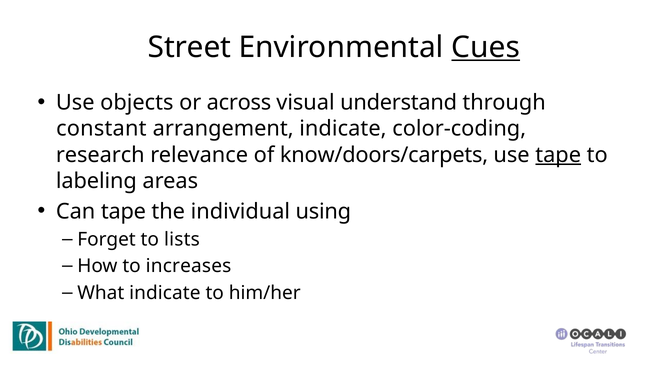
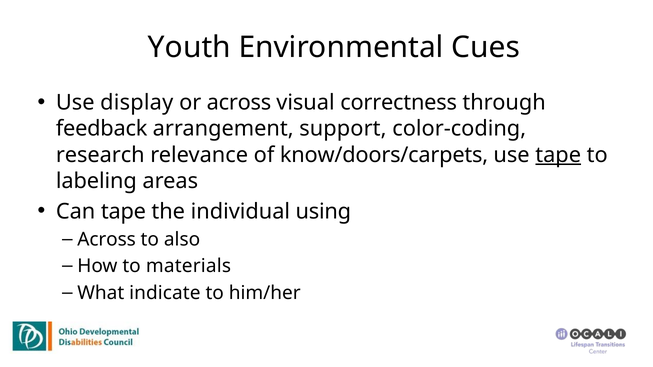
Street: Street -> Youth (189, 47)
Cues underline: present -> none (486, 47)
objects: objects -> display (137, 103)
understand: understand -> correctness (399, 103)
constant: constant -> feedback (102, 129)
arrangement indicate: indicate -> support (343, 129)
Forget: Forget -> Across (107, 240)
lists: lists -> also (182, 240)
increases: increases -> materials (189, 266)
